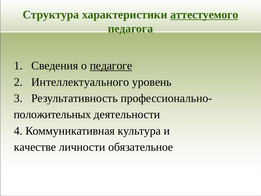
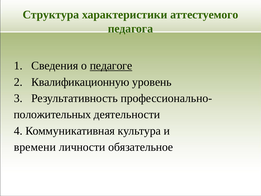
аттестуемого underline: present -> none (204, 15)
Интеллектуального: Интеллектуального -> Квалификационную (80, 82)
качестве: качестве -> времени (35, 147)
